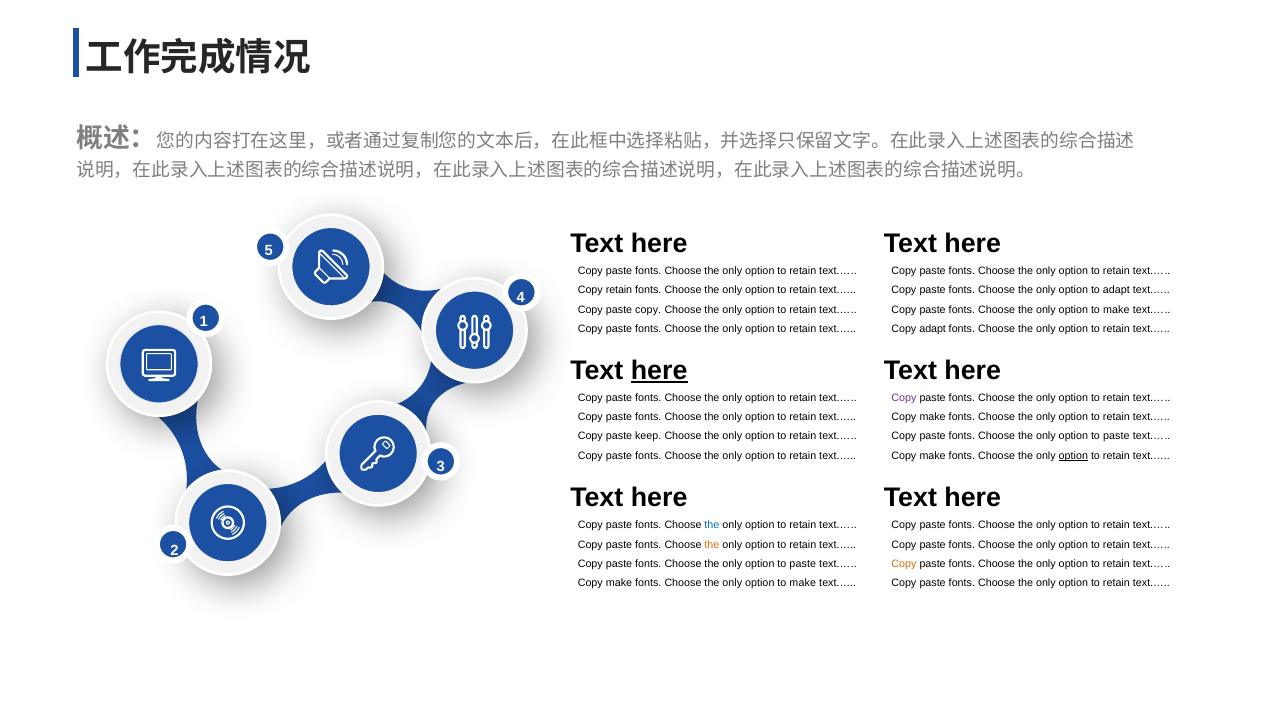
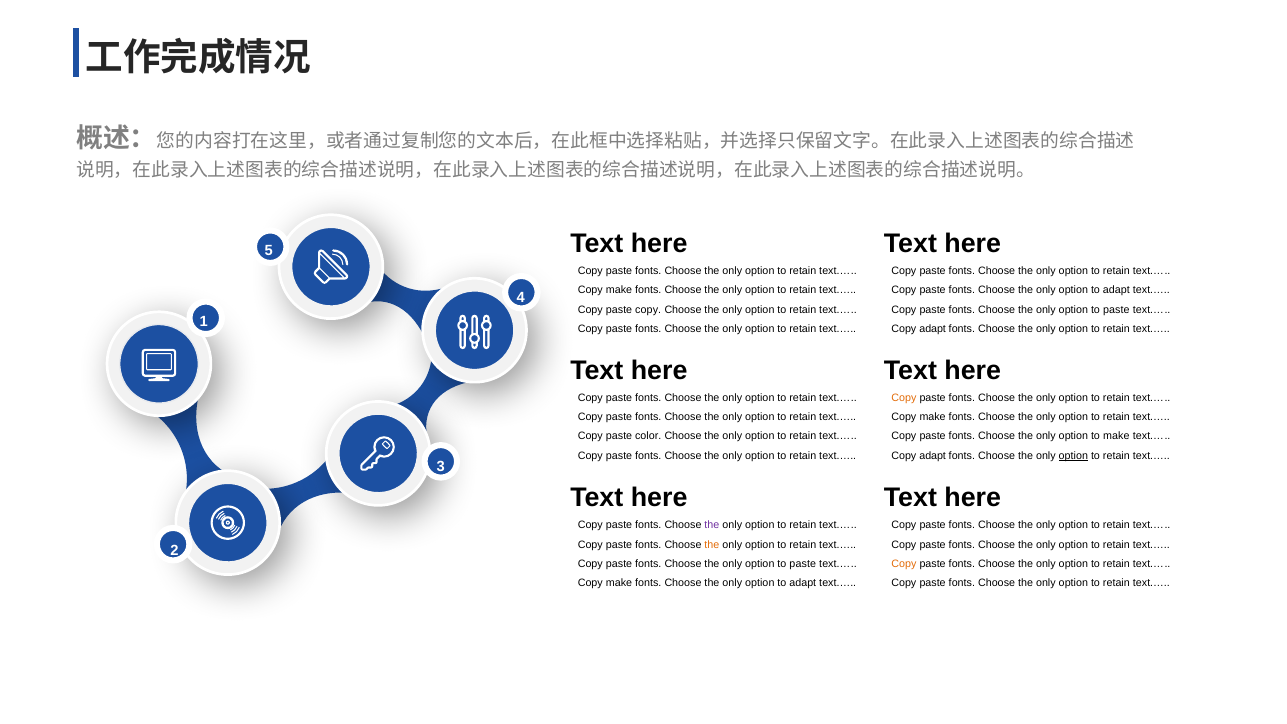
retain: retain -> make (619, 290)
make: make -> paste (1116, 310)
here underline: present -> none (659, 370)
Copy colour: purple -> orange (904, 398)
keep: keep -> color (648, 436)
paste: paste -> make (1116, 436)
make: make -> adapt (933, 456)
the colour: blue -> purple (712, 525)
make: make -> adapt (803, 583)
